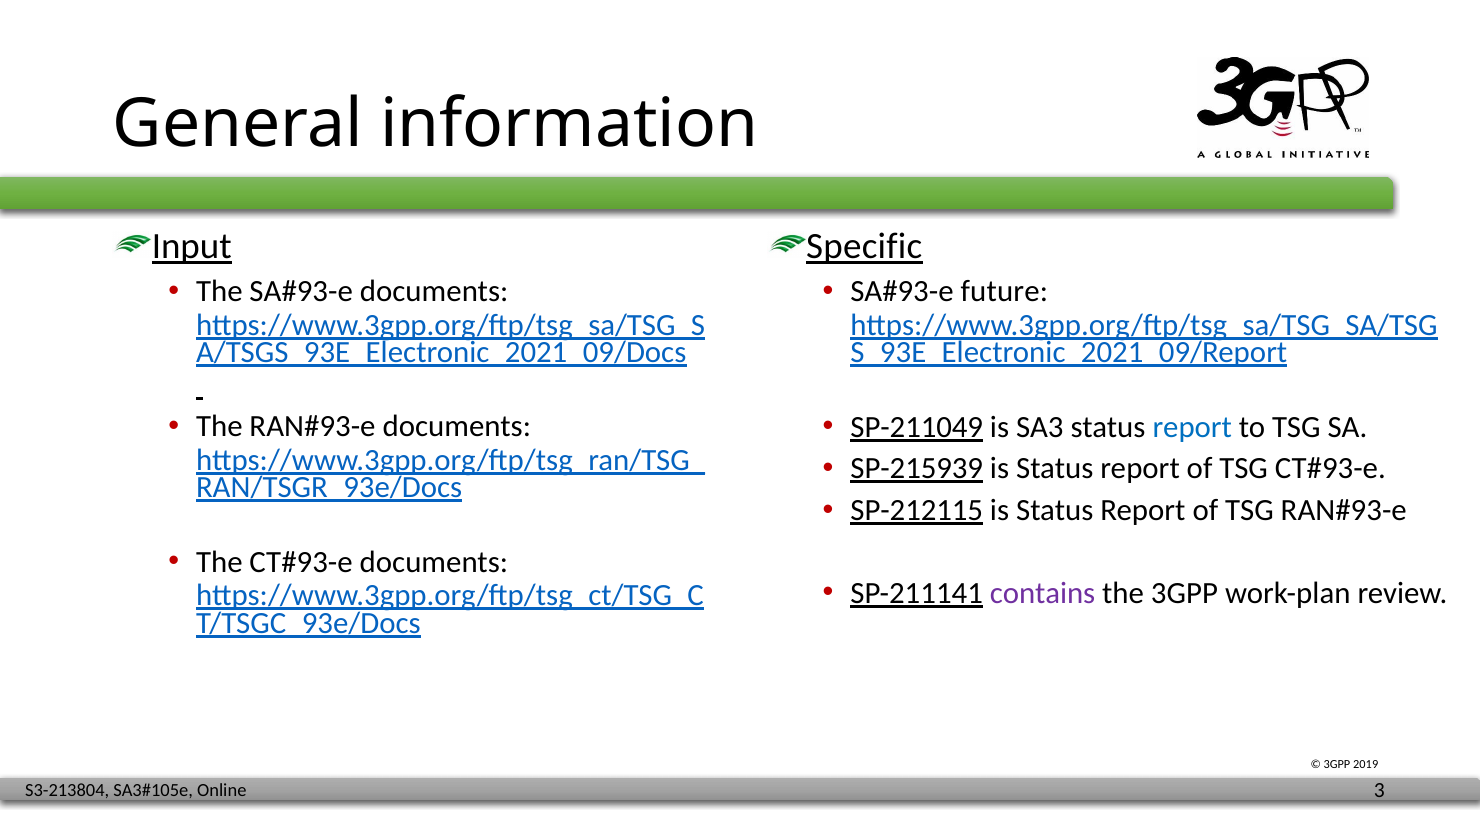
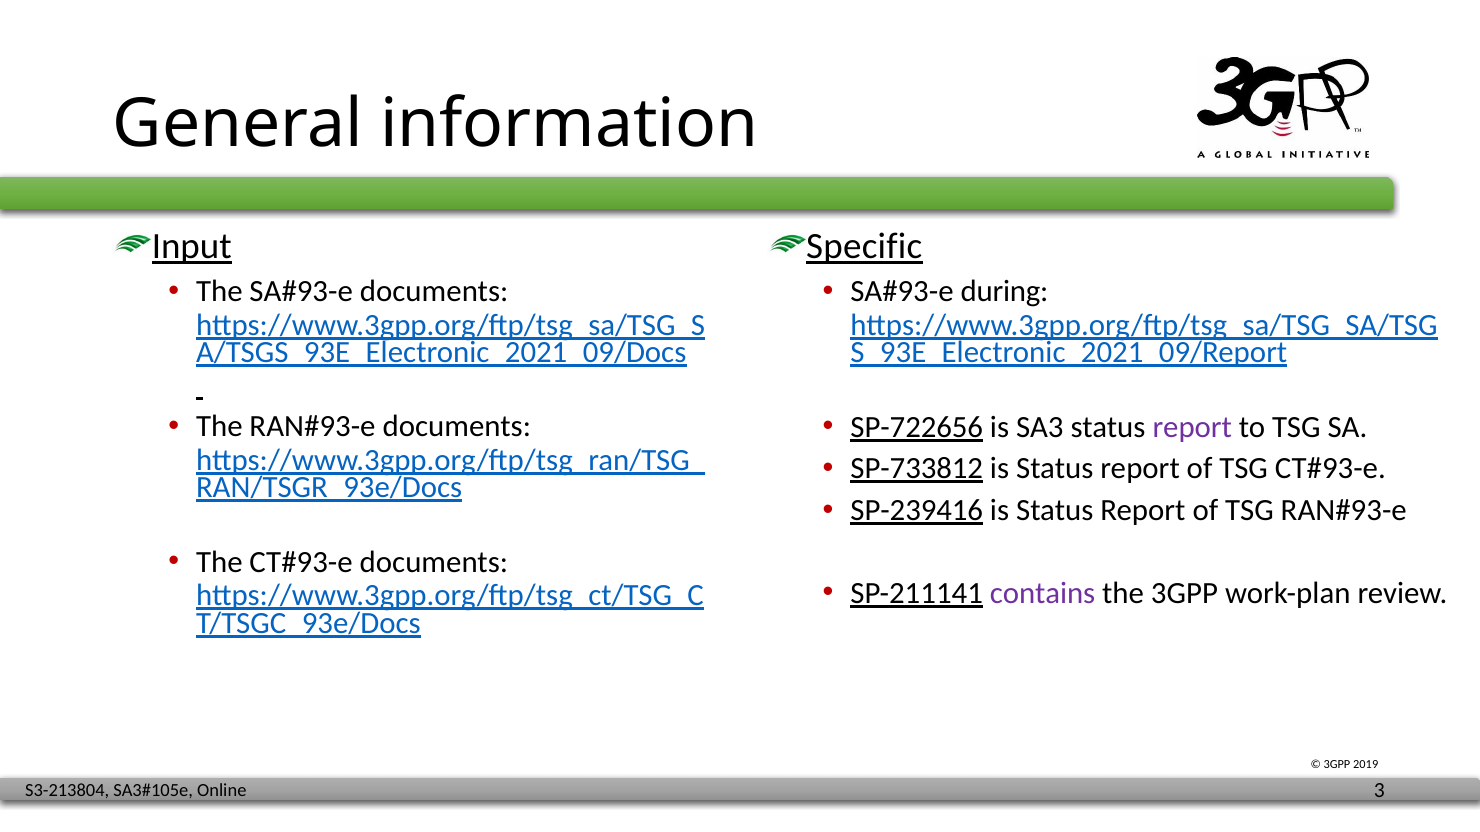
future: future -> during (1005, 291)
SP-211049: SP-211049 -> SP-722656 (917, 427)
report colour: blue -> purple (1192, 427)
SP-215939: SP-215939 -> SP-733812 (917, 469)
SP-212115: SP-212115 -> SP-239416 (917, 511)
